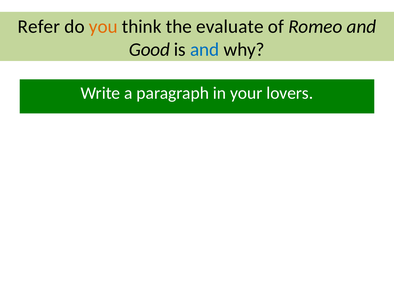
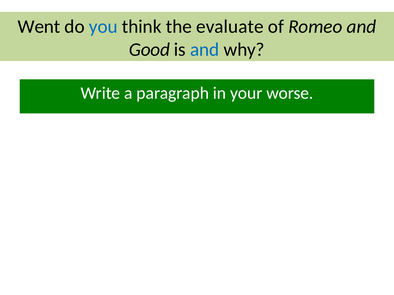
Refer: Refer -> Went (39, 27)
you colour: orange -> blue (103, 27)
lovers: lovers -> worse (290, 93)
